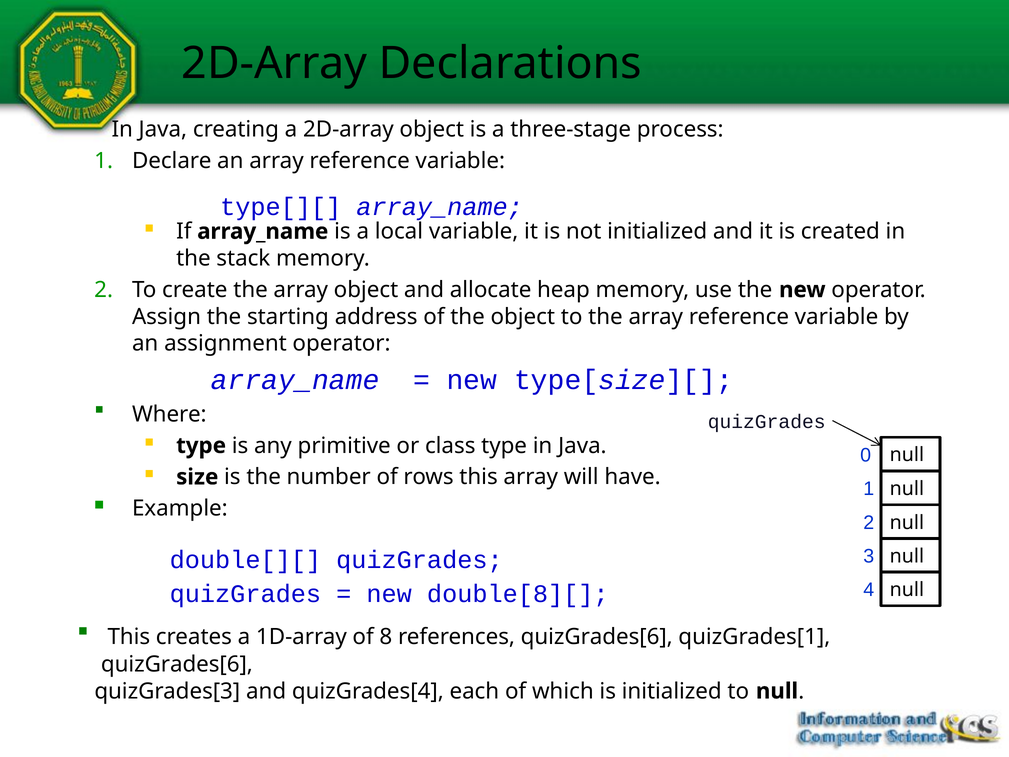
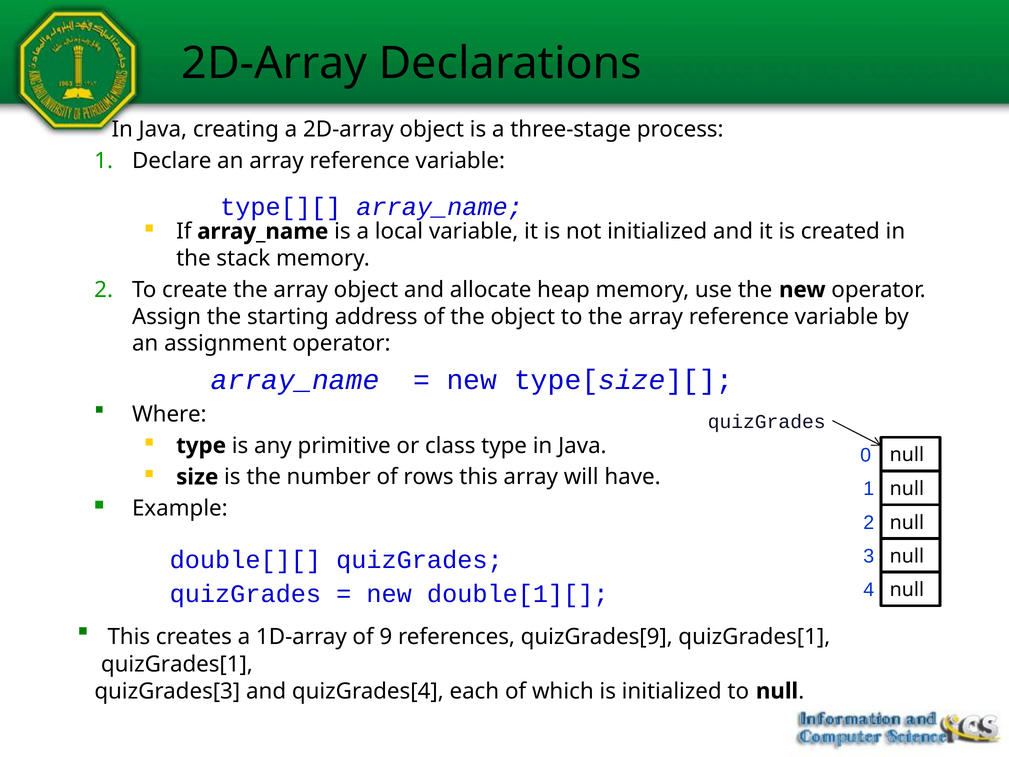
double[8][: double[8][ -> double[1][ (518, 594)
8: 8 -> 9 (386, 637)
references quizGrades[6: quizGrades[6 -> quizGrades[9 (597, 637)
quizGrades[6: quizGrades[6 -> quizGrades[1 (177, 664)
